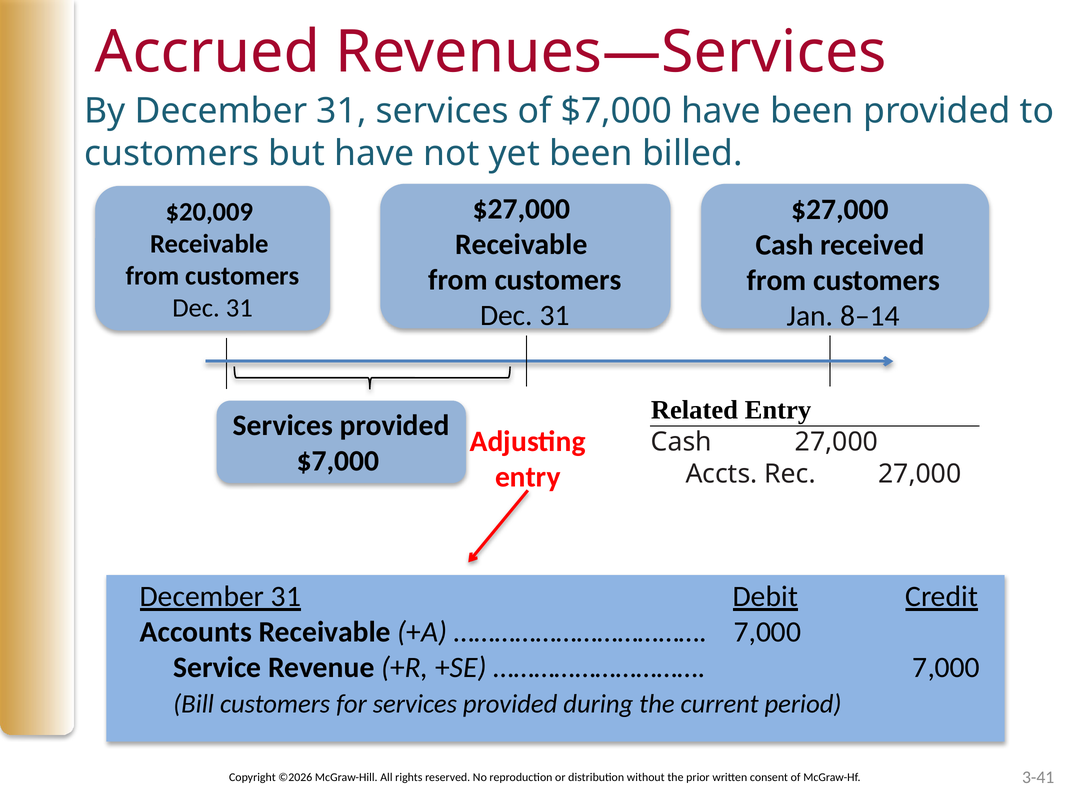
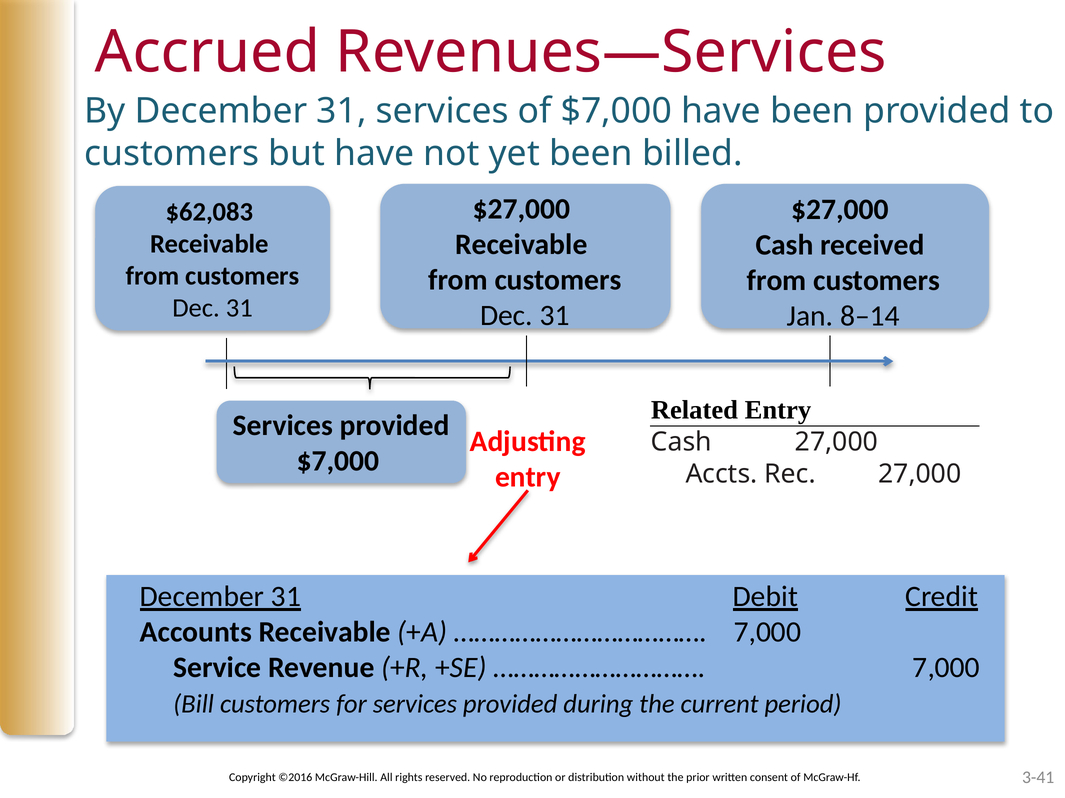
$20,009: $20,009 -> $62,083 (210, 212)
©2026: ©2026 -> ©2016 (295, 778)
